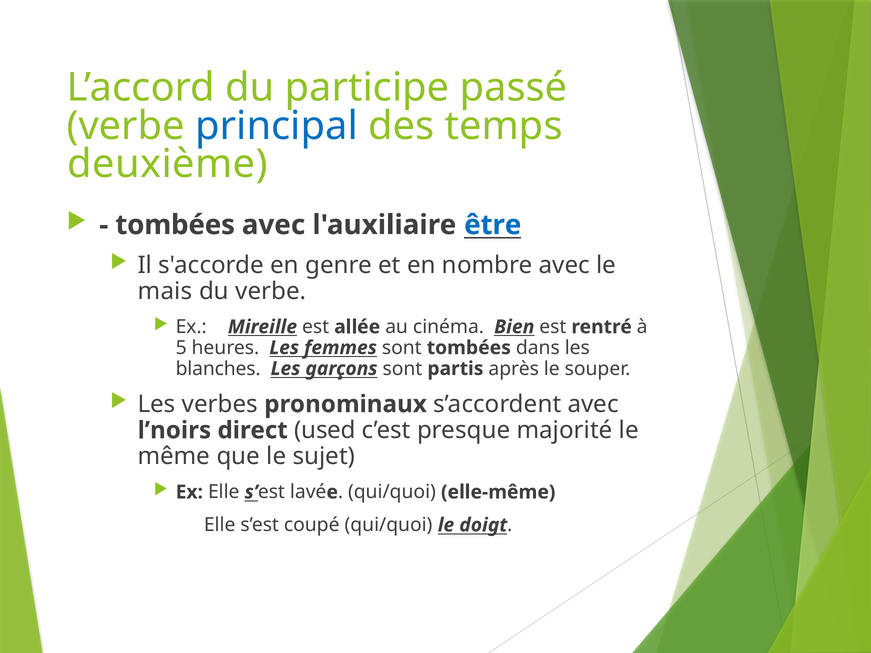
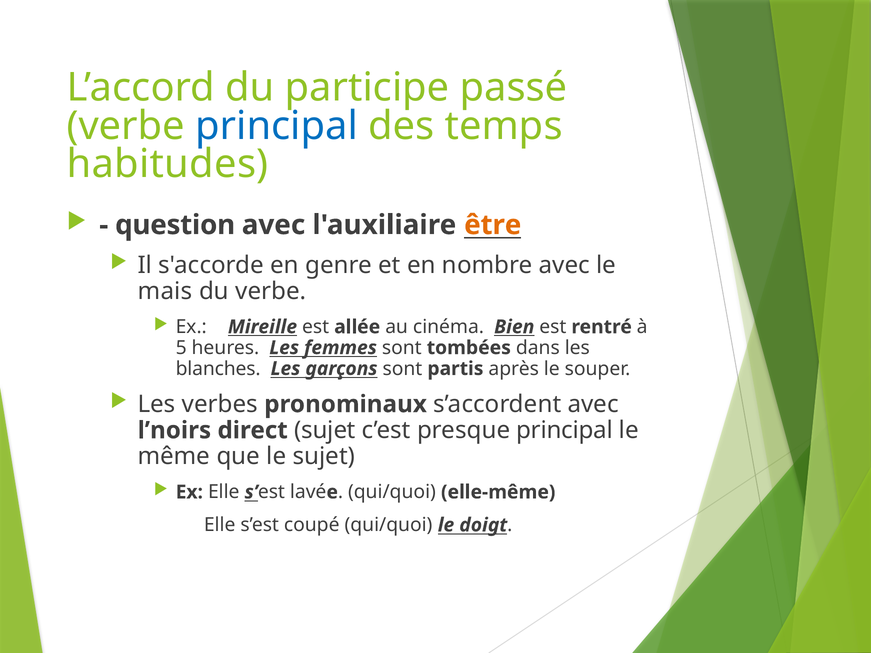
deuxième: deuxième -> habitudes (168, 164)
tombées: tombées -> question (175, 225)
être colour: blue -> orange (493, 225)
direct used: used -> sujet (325, 430)
presque majorité: majorité -> principal (565, 430)
